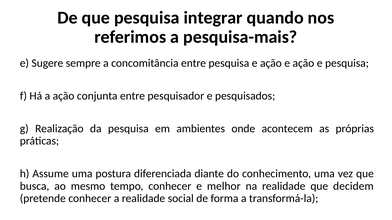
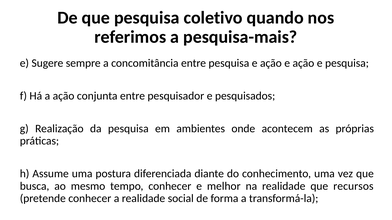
integrar: integrar -> coletivo (213, 18)
decidem: decidem -> recursos (353, 186)
